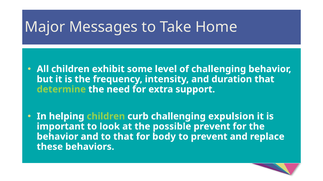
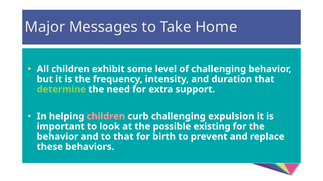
children colour: light green -> pink (106, 117)
possible prevent: prevent -> existing (212, 127)
body: body -> birth (164, 137)
